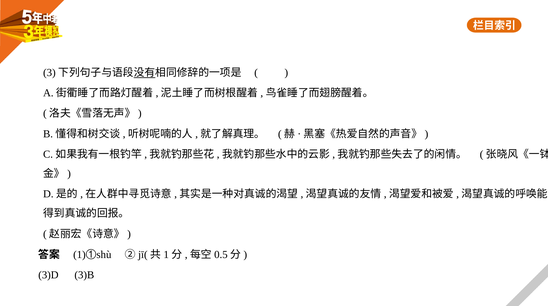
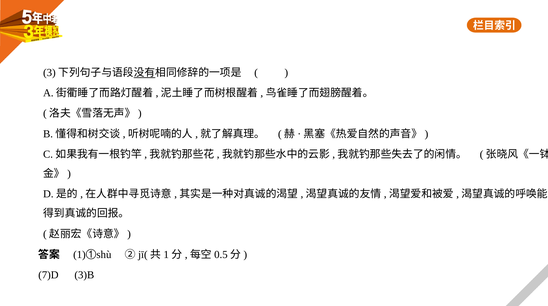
3)D: 3)D -> 7)D (48, 275)
